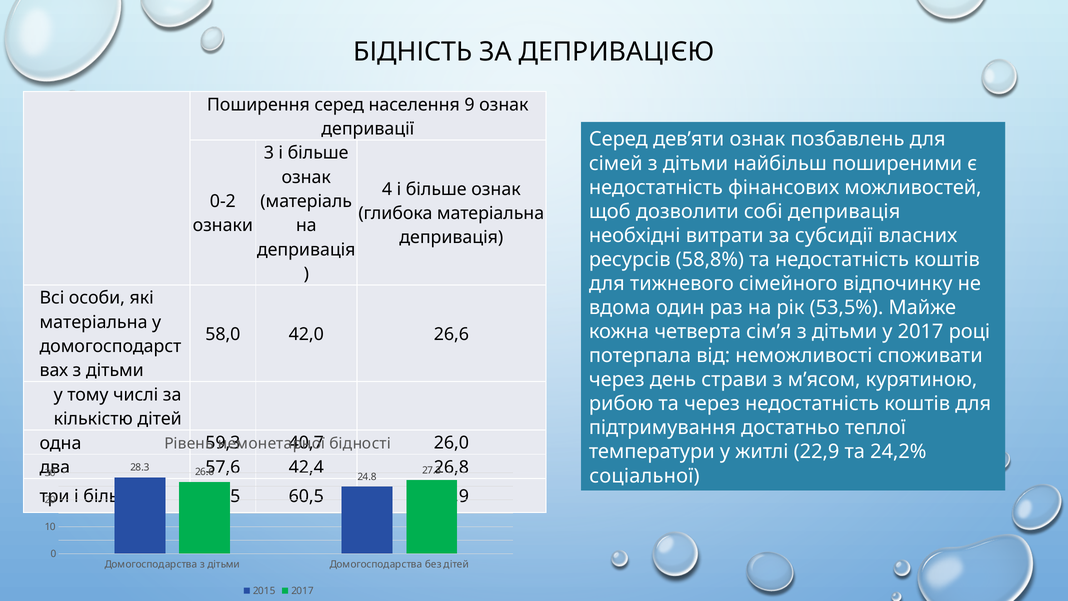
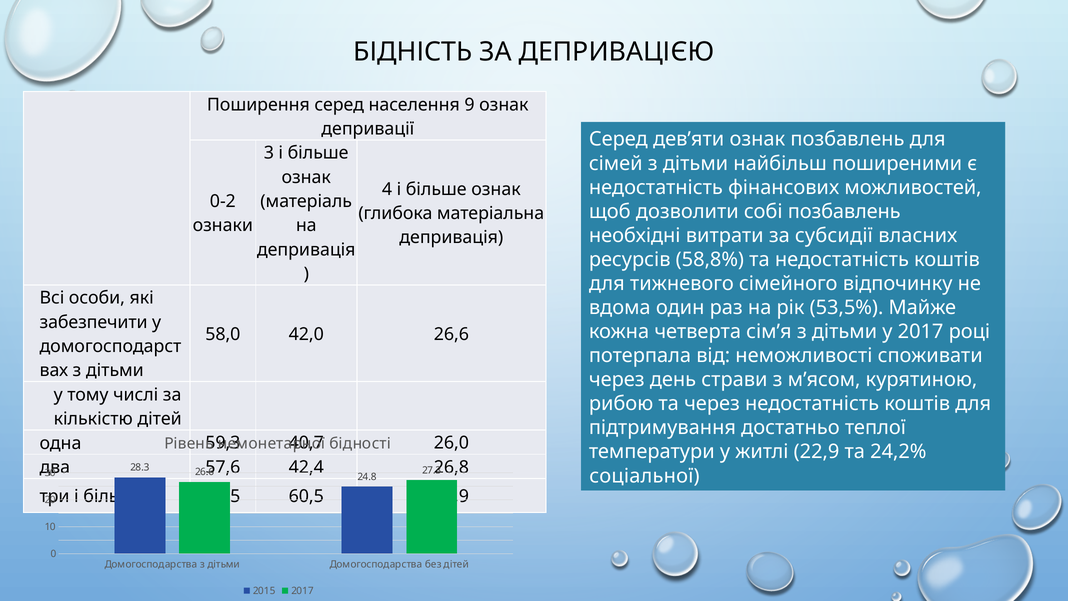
собі депривація: депривація -> позбавлень (844, 211)
матеріальна: матеріальна -> забезпечити (94, 322)
